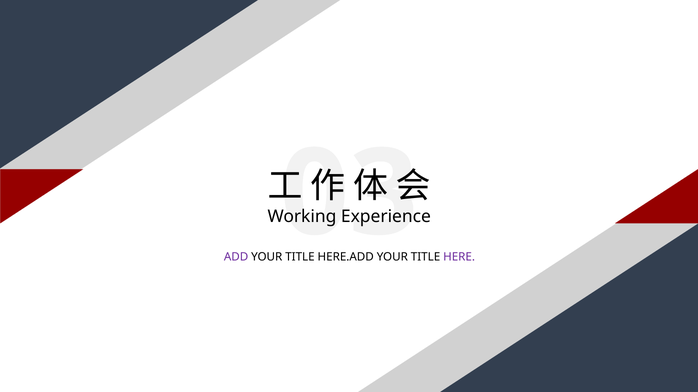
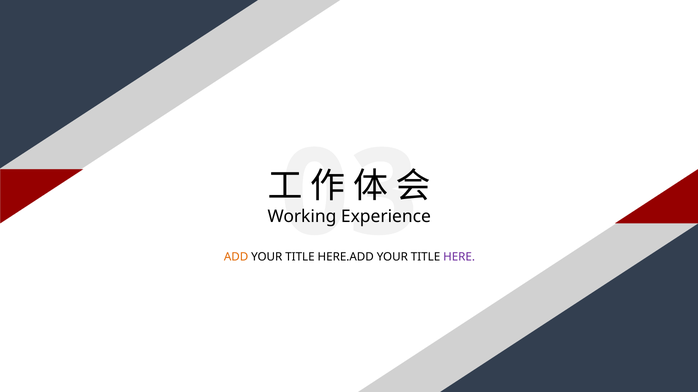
ADD colour: purple -> orange (236, 257)
